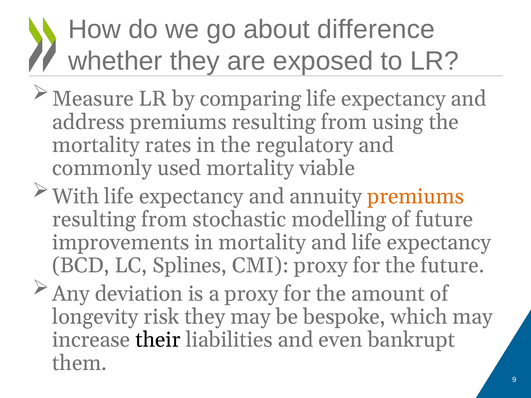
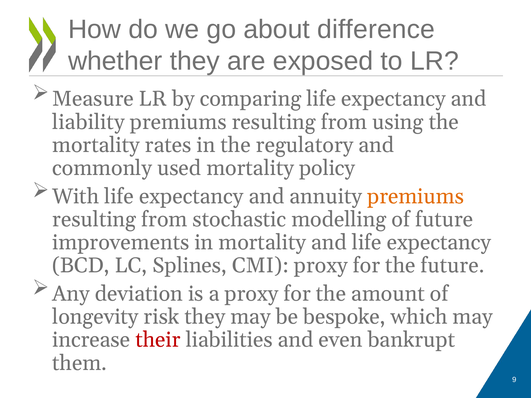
address: address -> liability (88, 122)
viable: viable -> policy (327, 168)
their colour: black -> red (158, 340)
